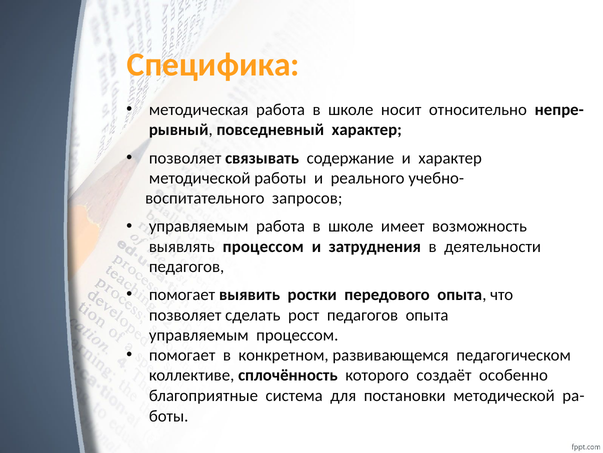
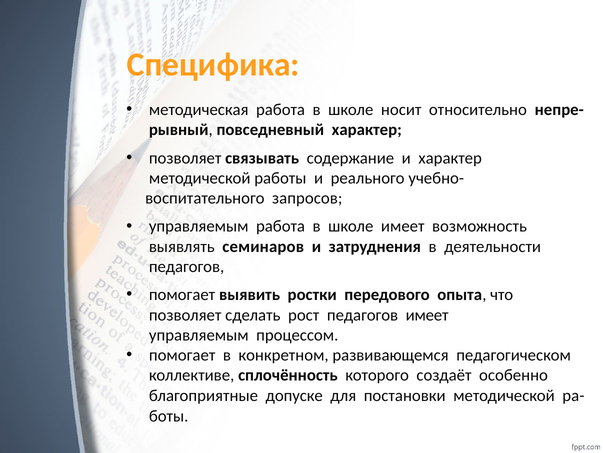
выявлять процессом: процессом -> семинаров (263, 246)
педагогов опыта: опыта -> имеет (427, 315)
система: система -> допуске (294, 395)
